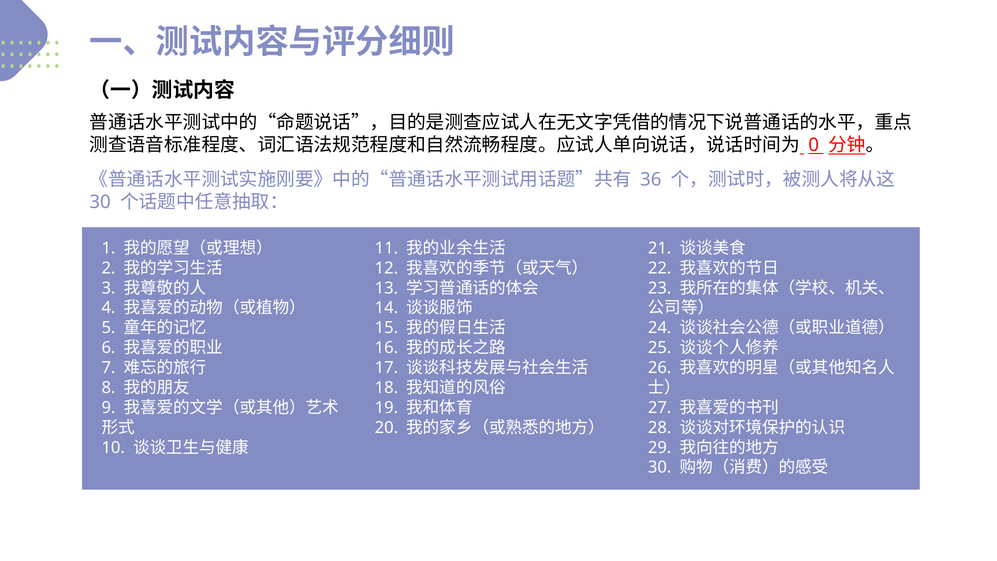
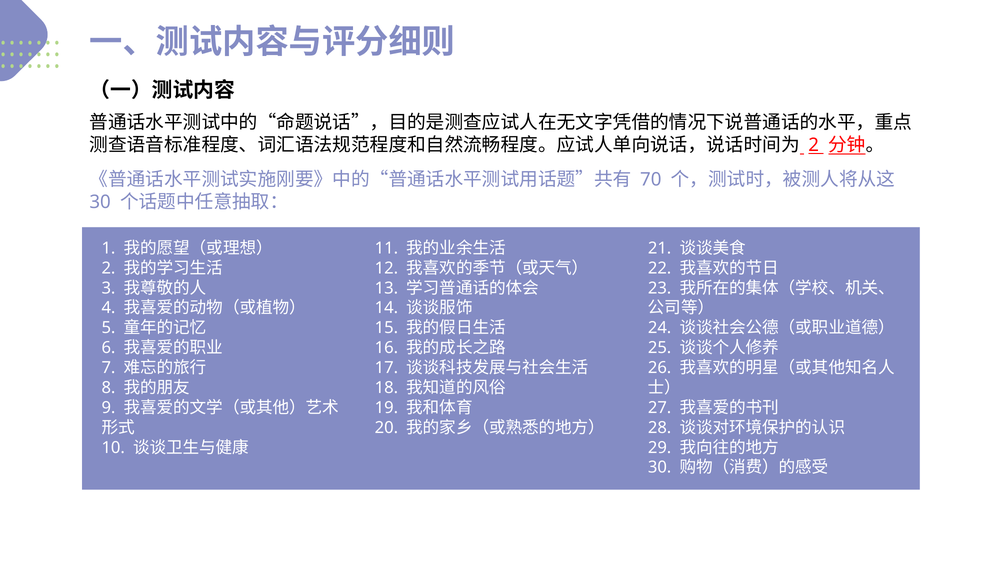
0: 0 -> 2 (814, 145)
36: 36 -> 70 (651, 179)
